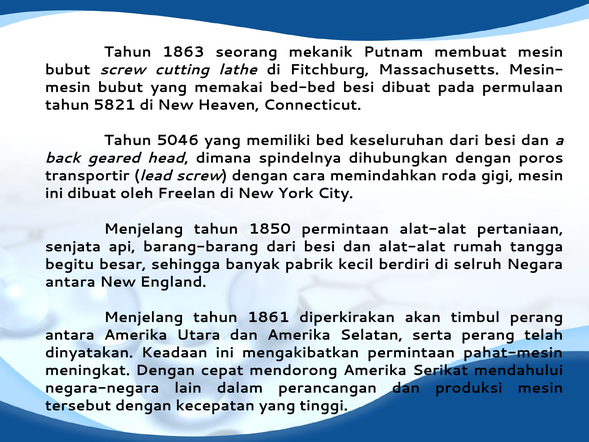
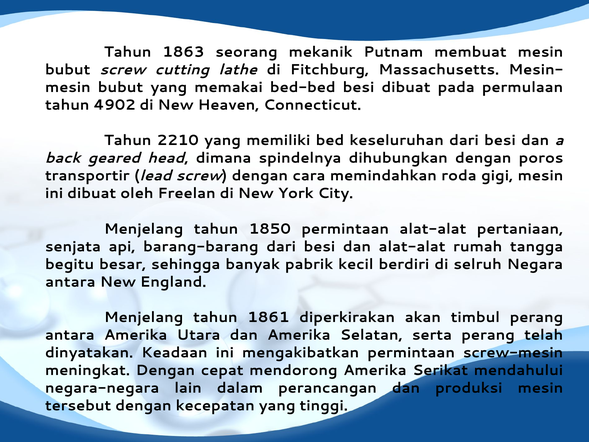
5821: 5821 -> 4902 (115, 105)
5046: 5046 -> 2210 (178, 140)
pahat-mesin: pahat-mesin -> screw-mesin (513, 352)
